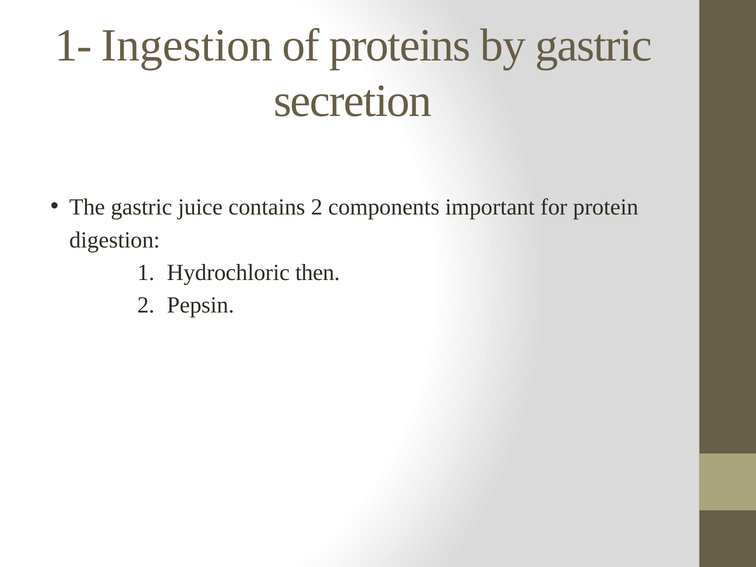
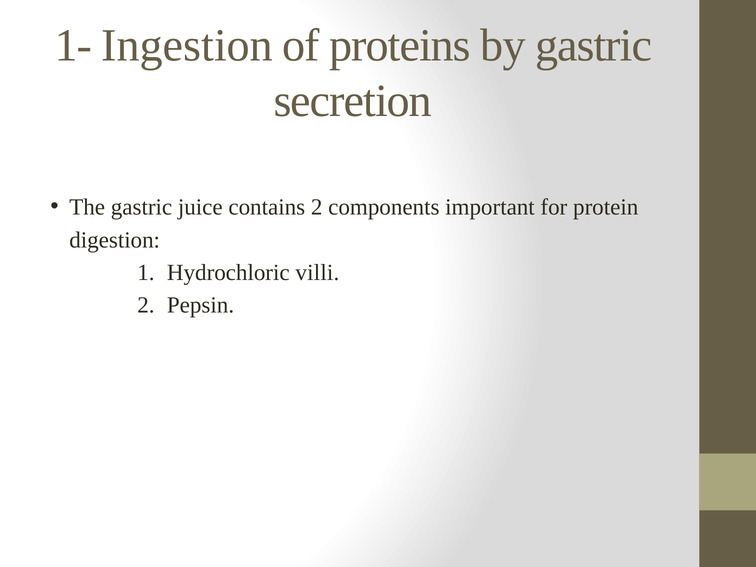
then: then -> villi (317, 273)
